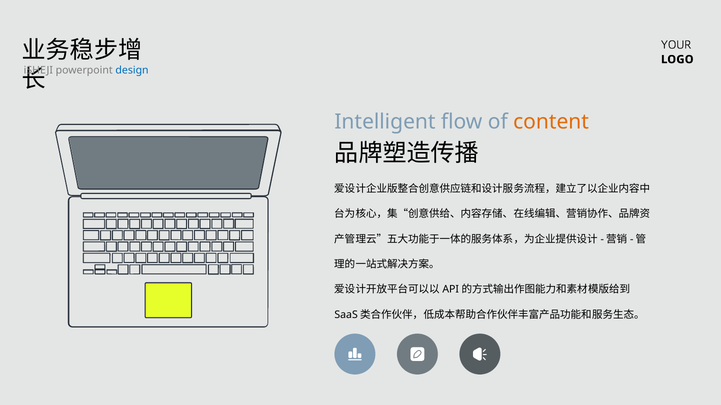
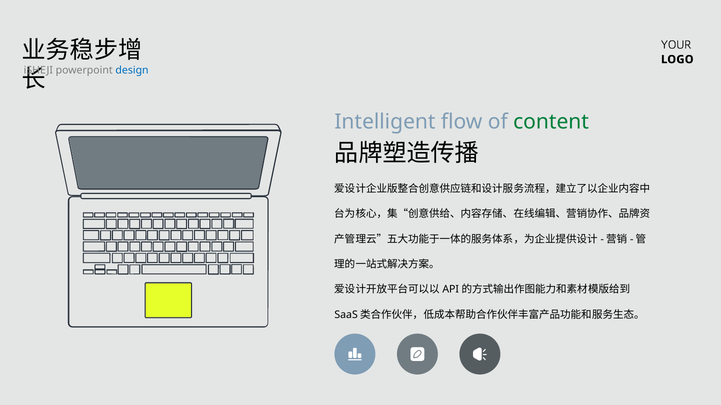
content colour: orange -> green (551, 122)
